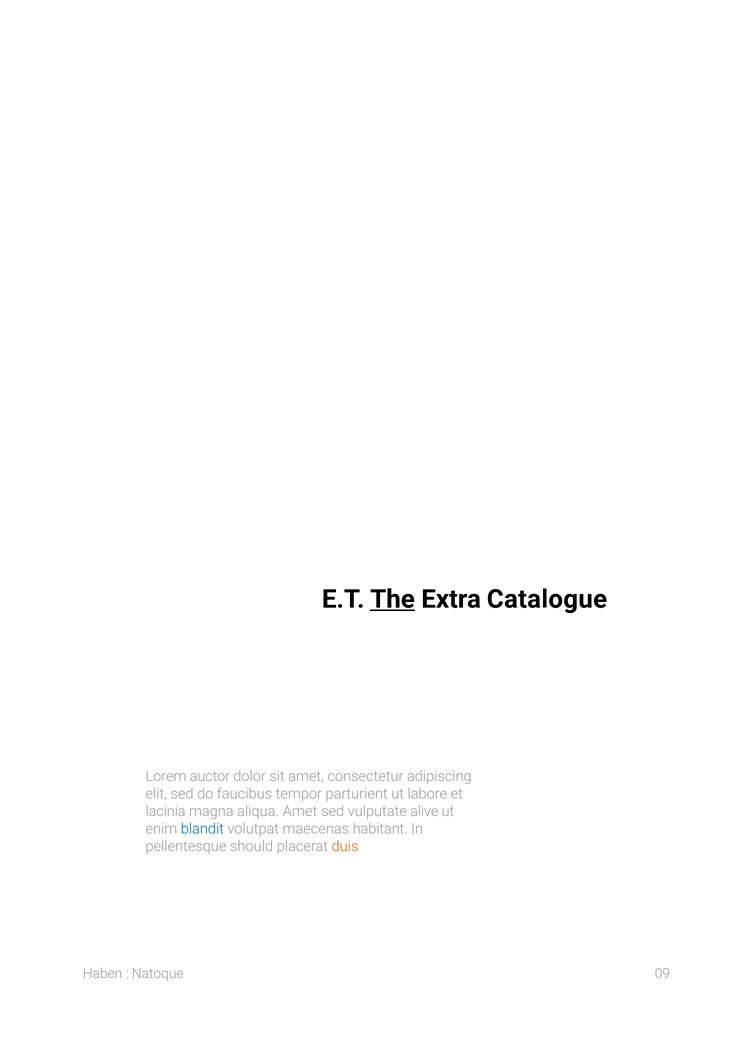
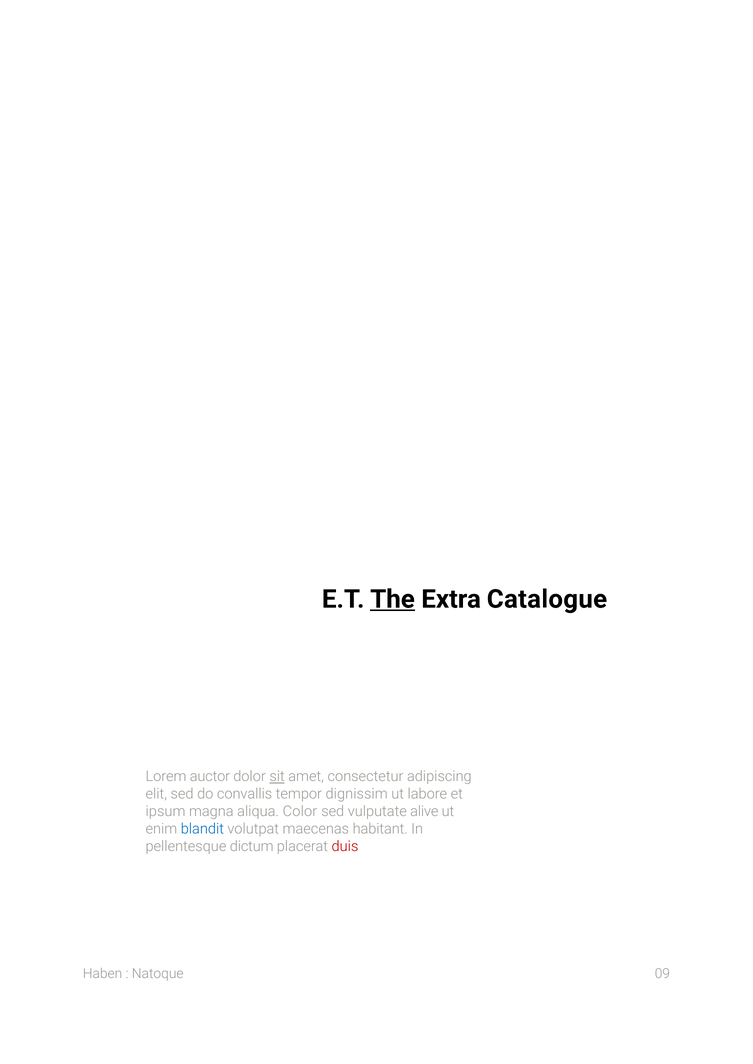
sit underline: none -> present (277, 777)
faucibus: faucibus -> convallis (245, 795)
parturient: parturient -> dignissim (357, 795)
lacinia: lacinia -> ipsum (165, 812)
aliqua Amet: Amet -> Color (300, 812)
should: should -> dictum (252, 847)
duis colour: orange -> red (345, 847)
